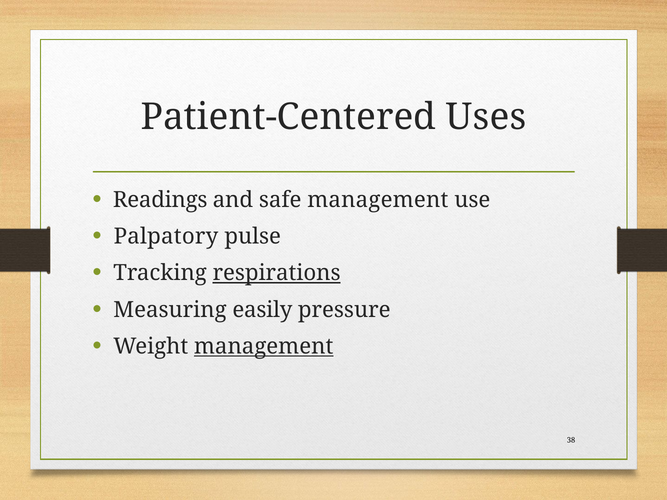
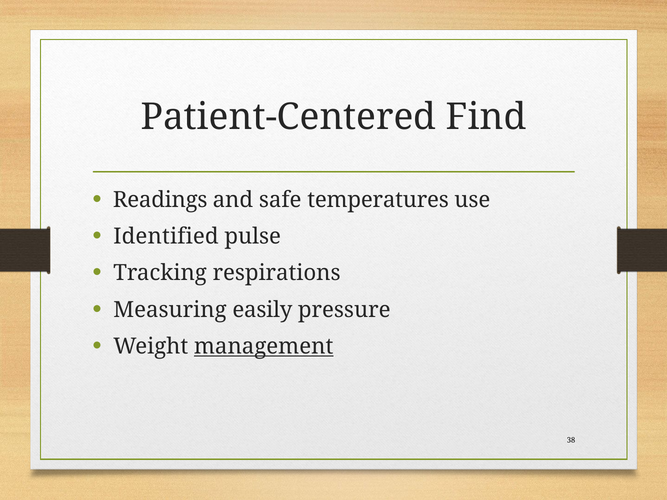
Uses: Uses -> Find (486, 117)
safe management: management -> temperatures (378, 200)
Palpatory: Palpatory -> Identified (166, 237)
respirations underline: present -> none (277, 273)
